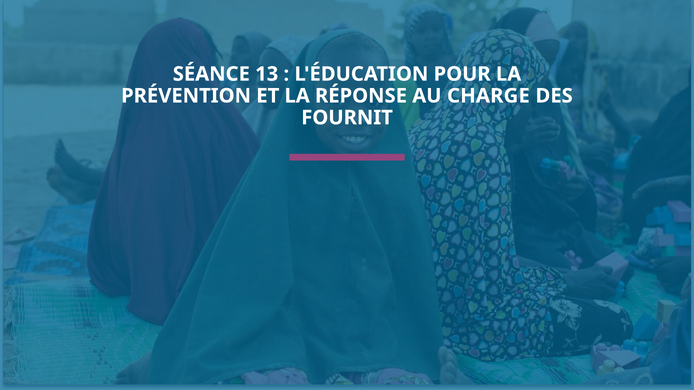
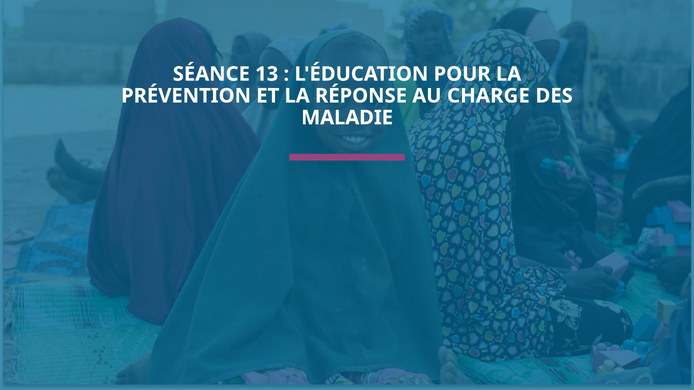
FOURNIT: FOURNIT -> MALADIE (347, 118)
